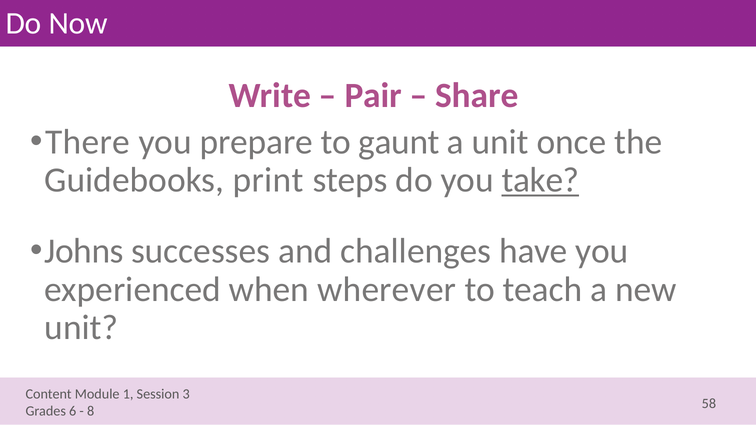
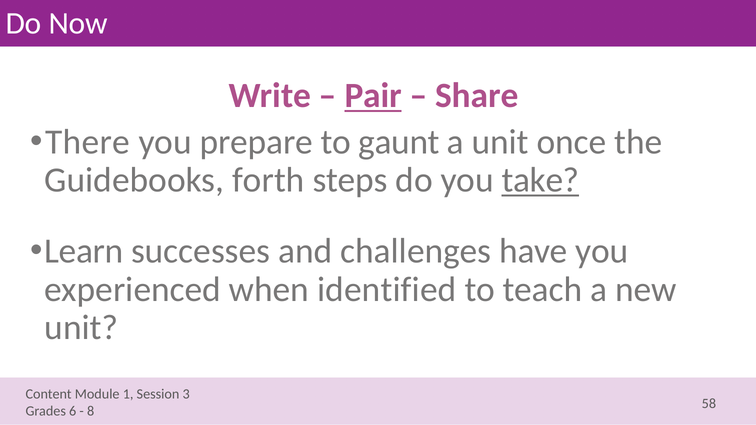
Pair underline: none -> present (373, 96)
print: print -> forth (268, 180)
Johns: Johns -> Learn (84, 251)
wherever: wherever -> identified (387, 290)
